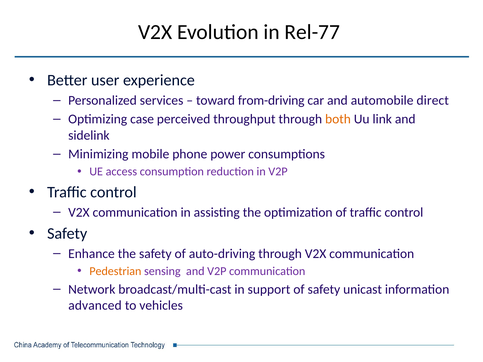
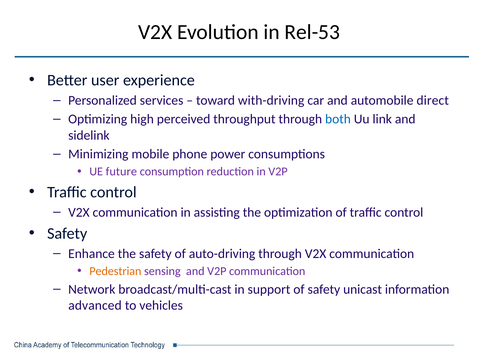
Rel-77: Rel-77 -> Rel-53 (312, 32)
from-driving: from-driving -> with-driving (271, 100)
case: case -> high (142, 119)
both colour: orange -> blue (338, 119)
access: access -> future (121, 172)
